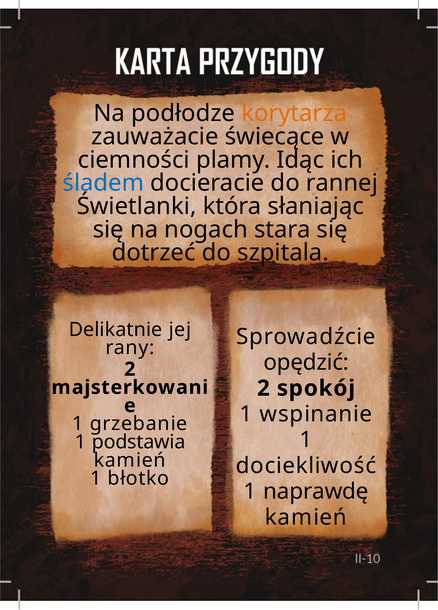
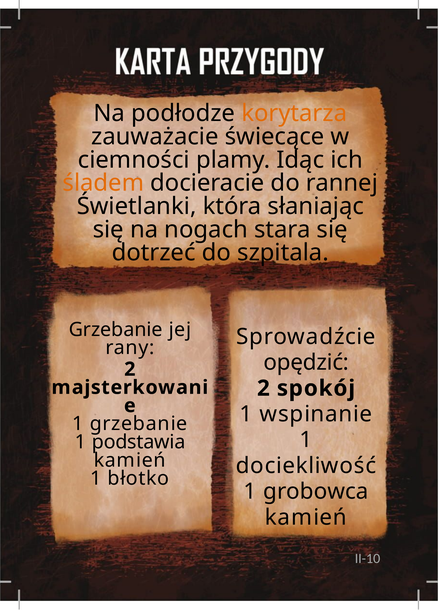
śladem colour: blue -> orange (103, 183)
Delikatnie: Delikatnie -> Grzebanie (116, 329)
naprawdę: naprawdę -> grobowca (316, 491)
